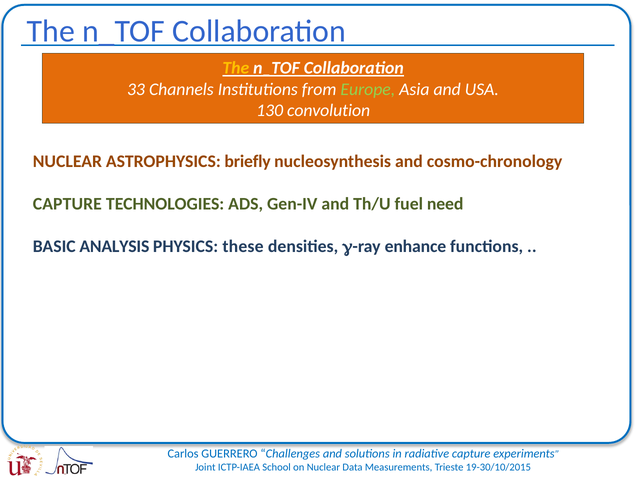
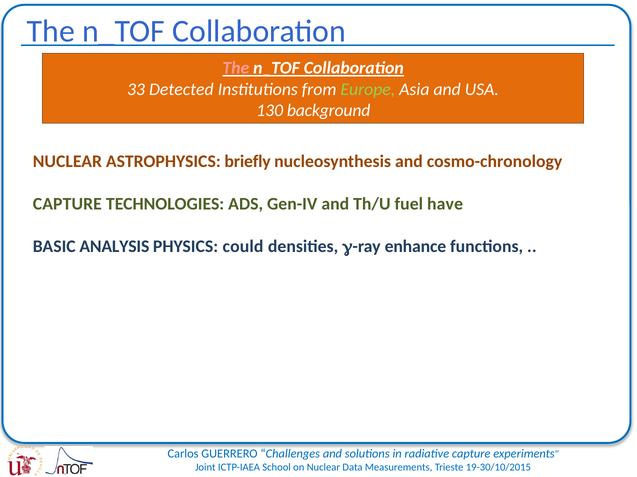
The colour: yellow -> pink (236, 68)
Channels: Channels -> Detected (181, 90)
convolution: convolution -> background (329, 111)
need: need -> have (445, 204)
these: these -> could (243, 247)
